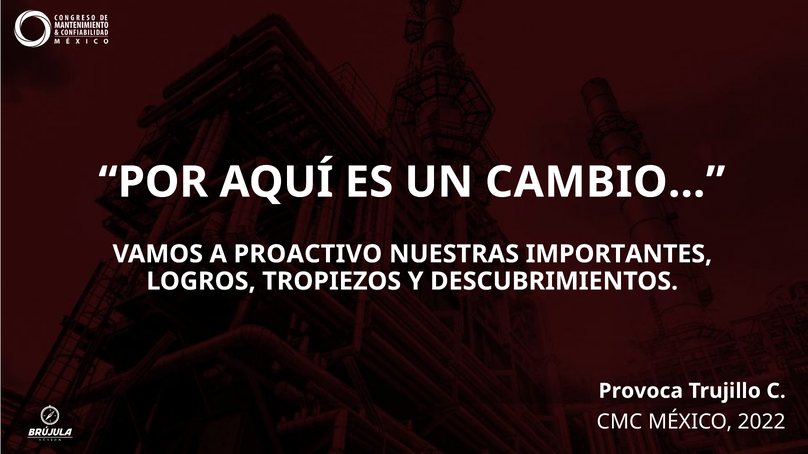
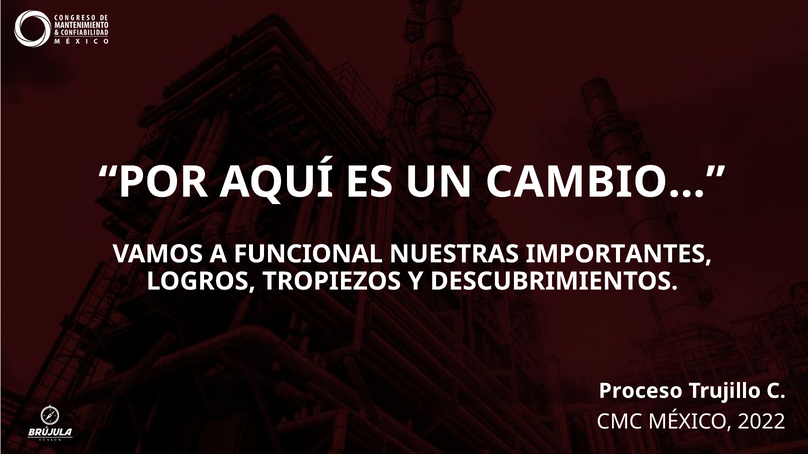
PROACTIVO: PROACTIVO -> FUNCIONAL (308, 254)
Provoca: Provoca -> Proceso (641, 391)
